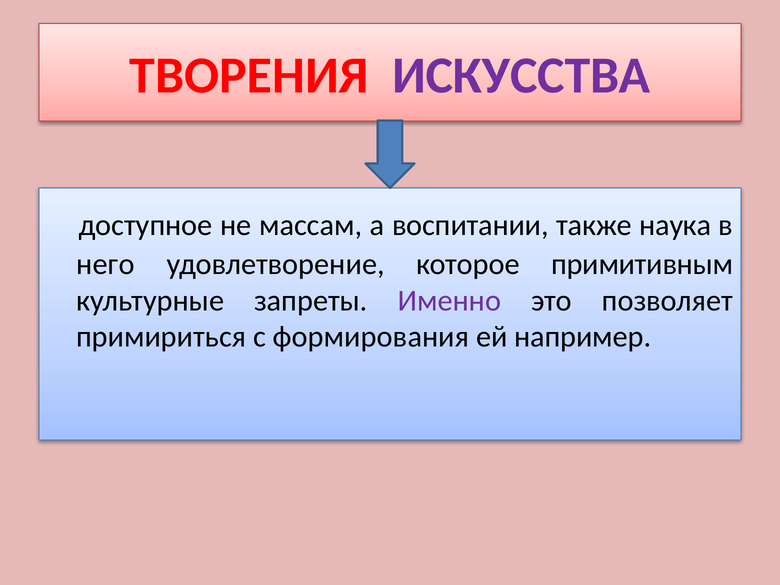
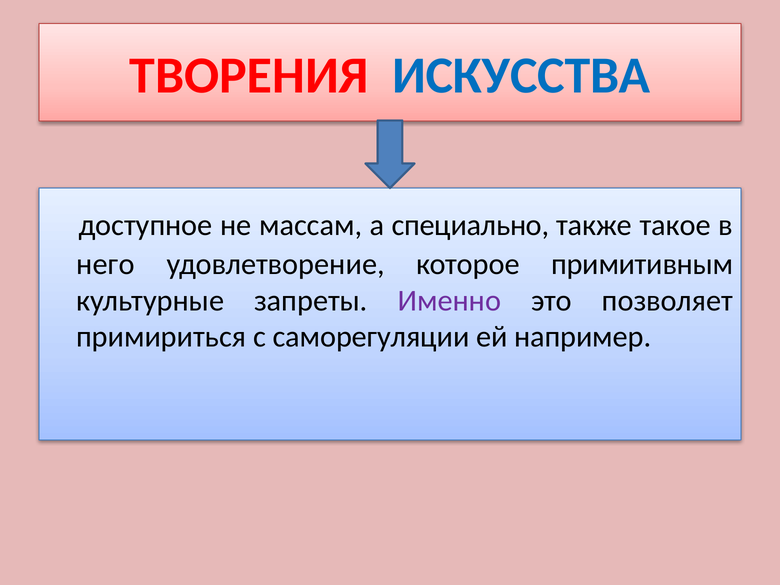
ИСКУССТВА colour: purple -> blue (521, 76)
воспитании: воспитании -> специально (470, 225)
наука: наука -> такое (675, 225)
формирования: формирования -> саморегуляции (371, 337)
